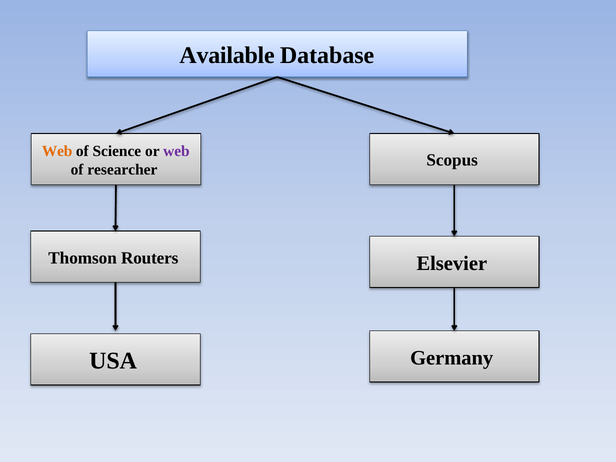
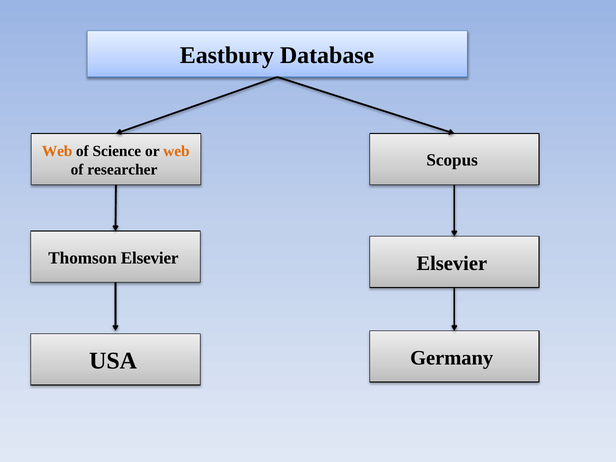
Available: Available -> Eastbury (227, 56)
web colour: purple -> orange (176, 151)
Thomson Routers: Routers -> Elsevier (150, 258)
